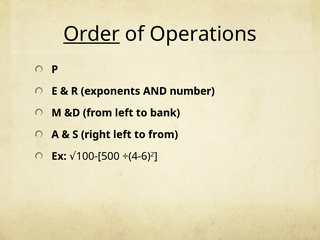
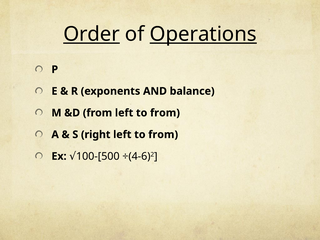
Operations underline: none -> present (203, 34)
number: number -> balance (192, 91)
from left to bank: bank -> from (165, 113)
